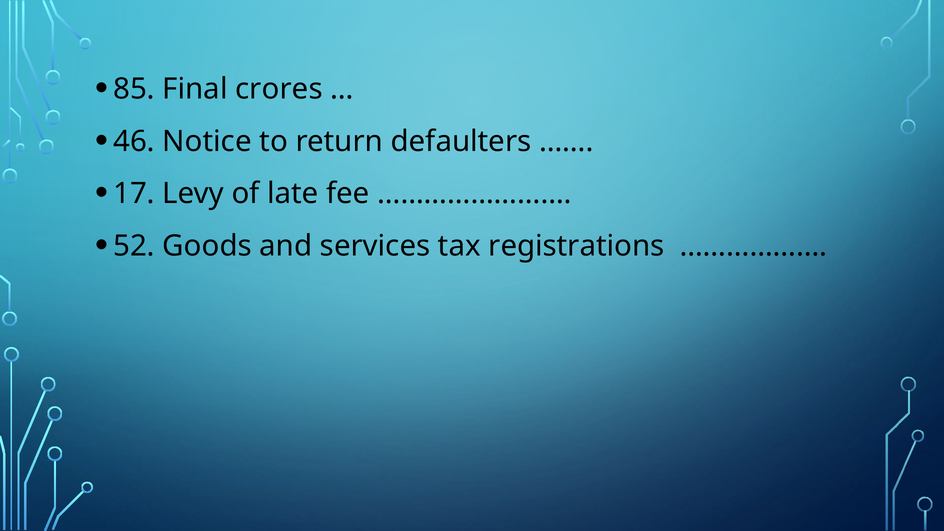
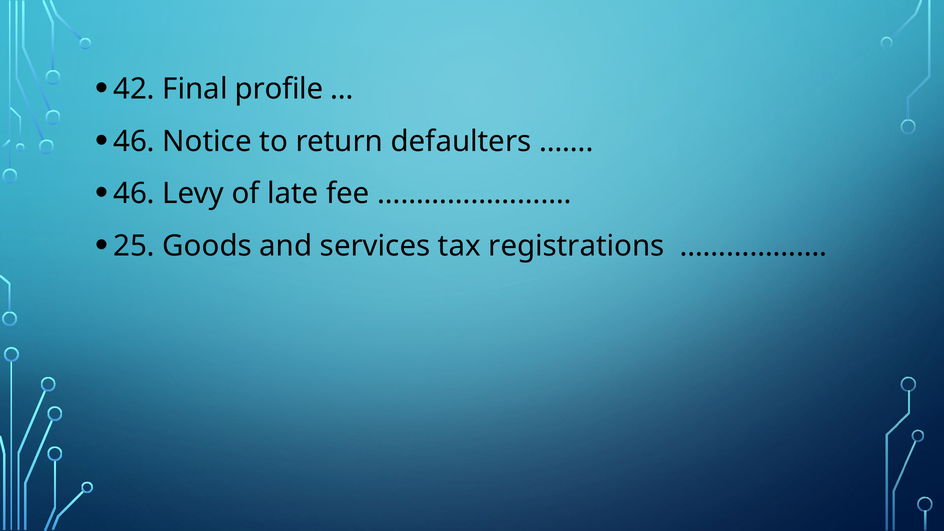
85: 85 -> 42 (134, 89)
crores: crores -> profile (279, 89)
17: 17 -> 46 (134, 194)
52: 52 -> 25 (134, 246)
